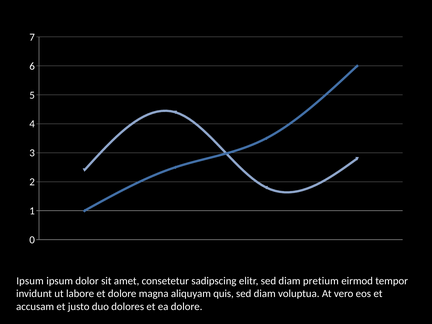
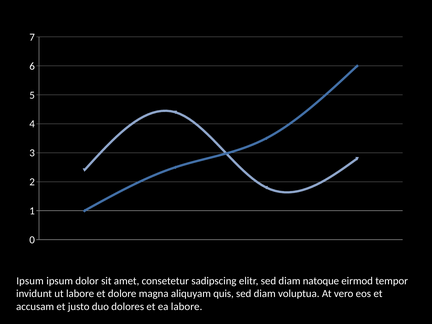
pretium: pretium -> natoque (321, 281)
ea dolore: dolore -> labore (187, 307)
